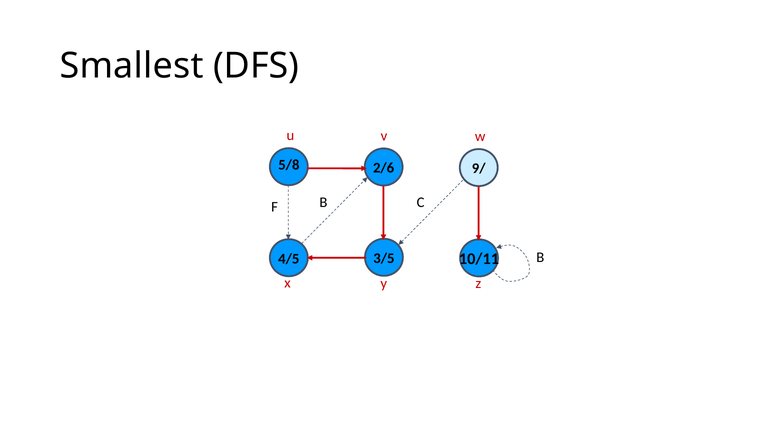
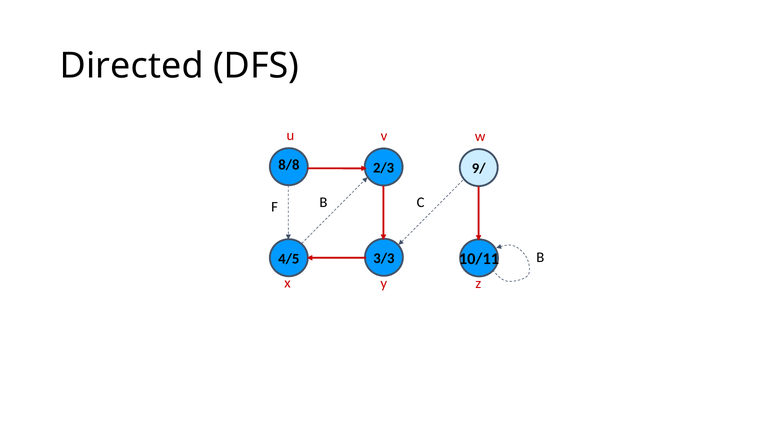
Smallest: Smallest -> Directed (132, 66)
5/8: 5/8 -> 8/8 (289, 165)
2/6: 2/6 -> 2/3 (384, 168)
3/5: 3/5 -> 3/3 (384, 258)
